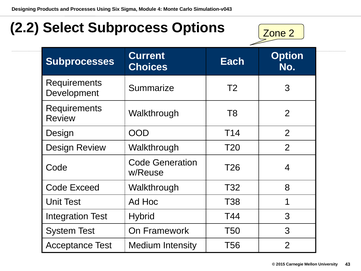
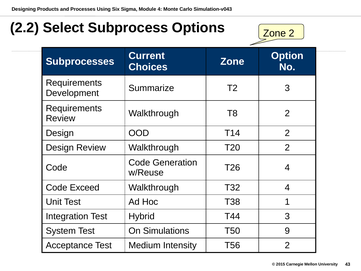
Each: Each -> Zone (232, 61)
T32 8: 8 -> 4 (287, 187)
Framework: Framework -> Simulations (166, 231)
T50 3: 3 -> 9 (287, 231)
